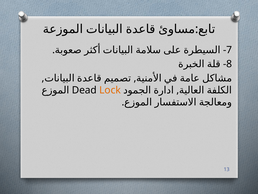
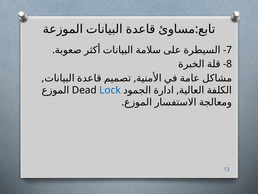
Lock colour: orange -> blue (110, 90)
